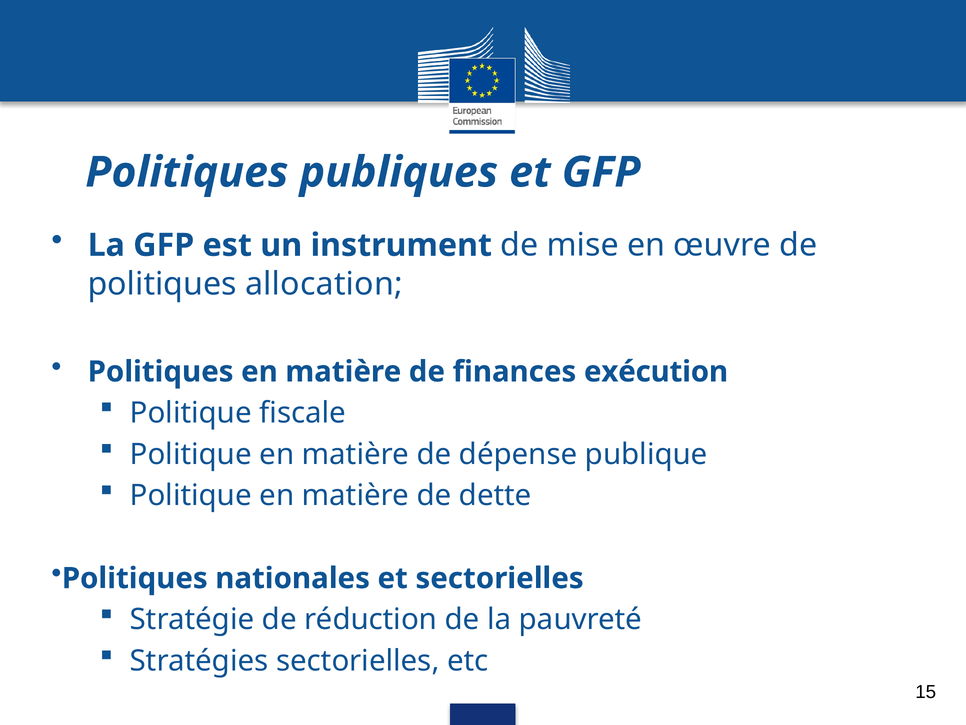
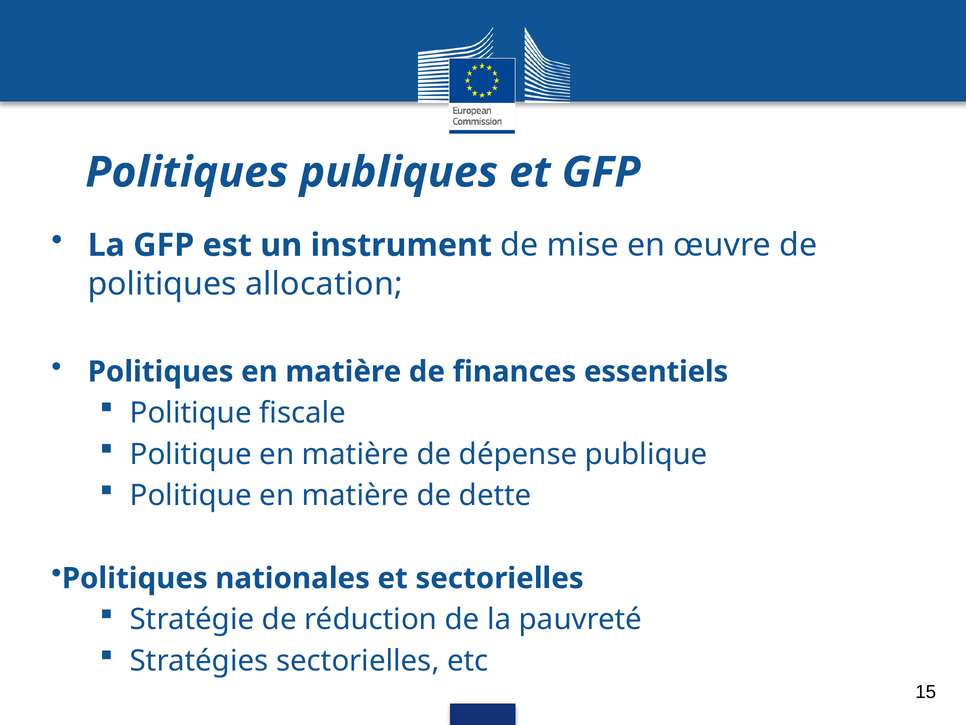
exécution: exécution -> essentiels (656, 371)
